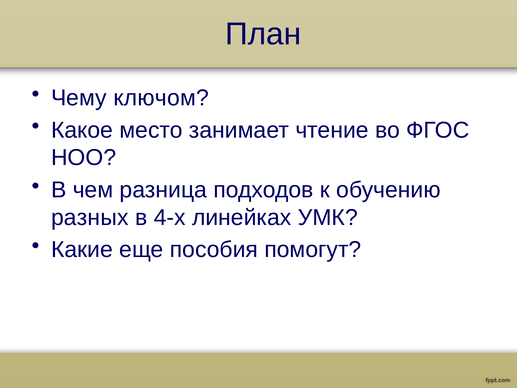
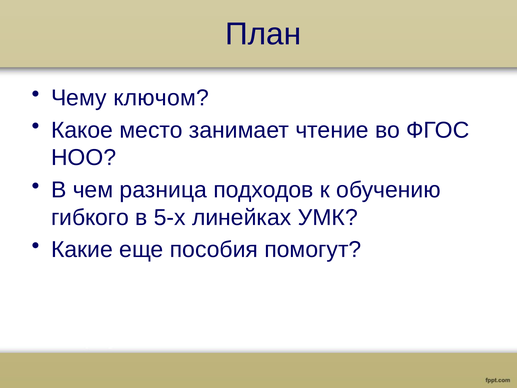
разных: разных -> гибкого (90, 217)
4-х: 4-х -> 5-х (170, 217)
